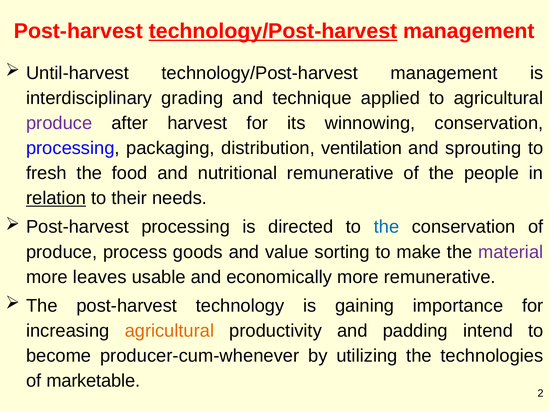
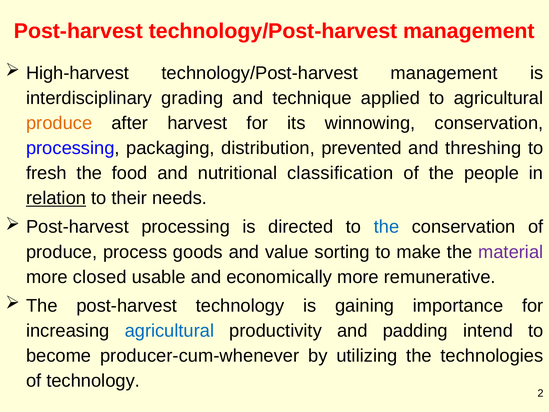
technology/Post-harvest underline: present -> none (273, 31)
Until-harvest: Until-harvest -> High-harvest (77, 73)
produce colour: purple -> orange (59, 123)
ventilation: ventilation -> prevented (362, 148)
sprouting: sprouting -> threshing (483, 148)
nutritional remunerative: remunerative -> classification (340, 173)
leaves: leaves -> closed (100, 277)
agricultural colour: orange -> blue (169, 331)
of marketable: marketable -> technology (93, 381)
